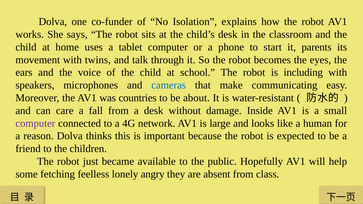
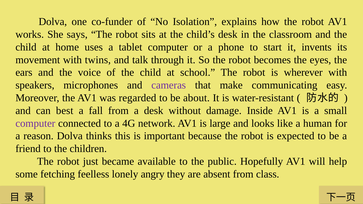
parents: parents -> invents (317, 47)
including: including -> wherever (303, 73)
cameras colour: blue -> purple (169, 85)
countries: countries -> regarded (138, 98)
care: care -> best (65, 111)
